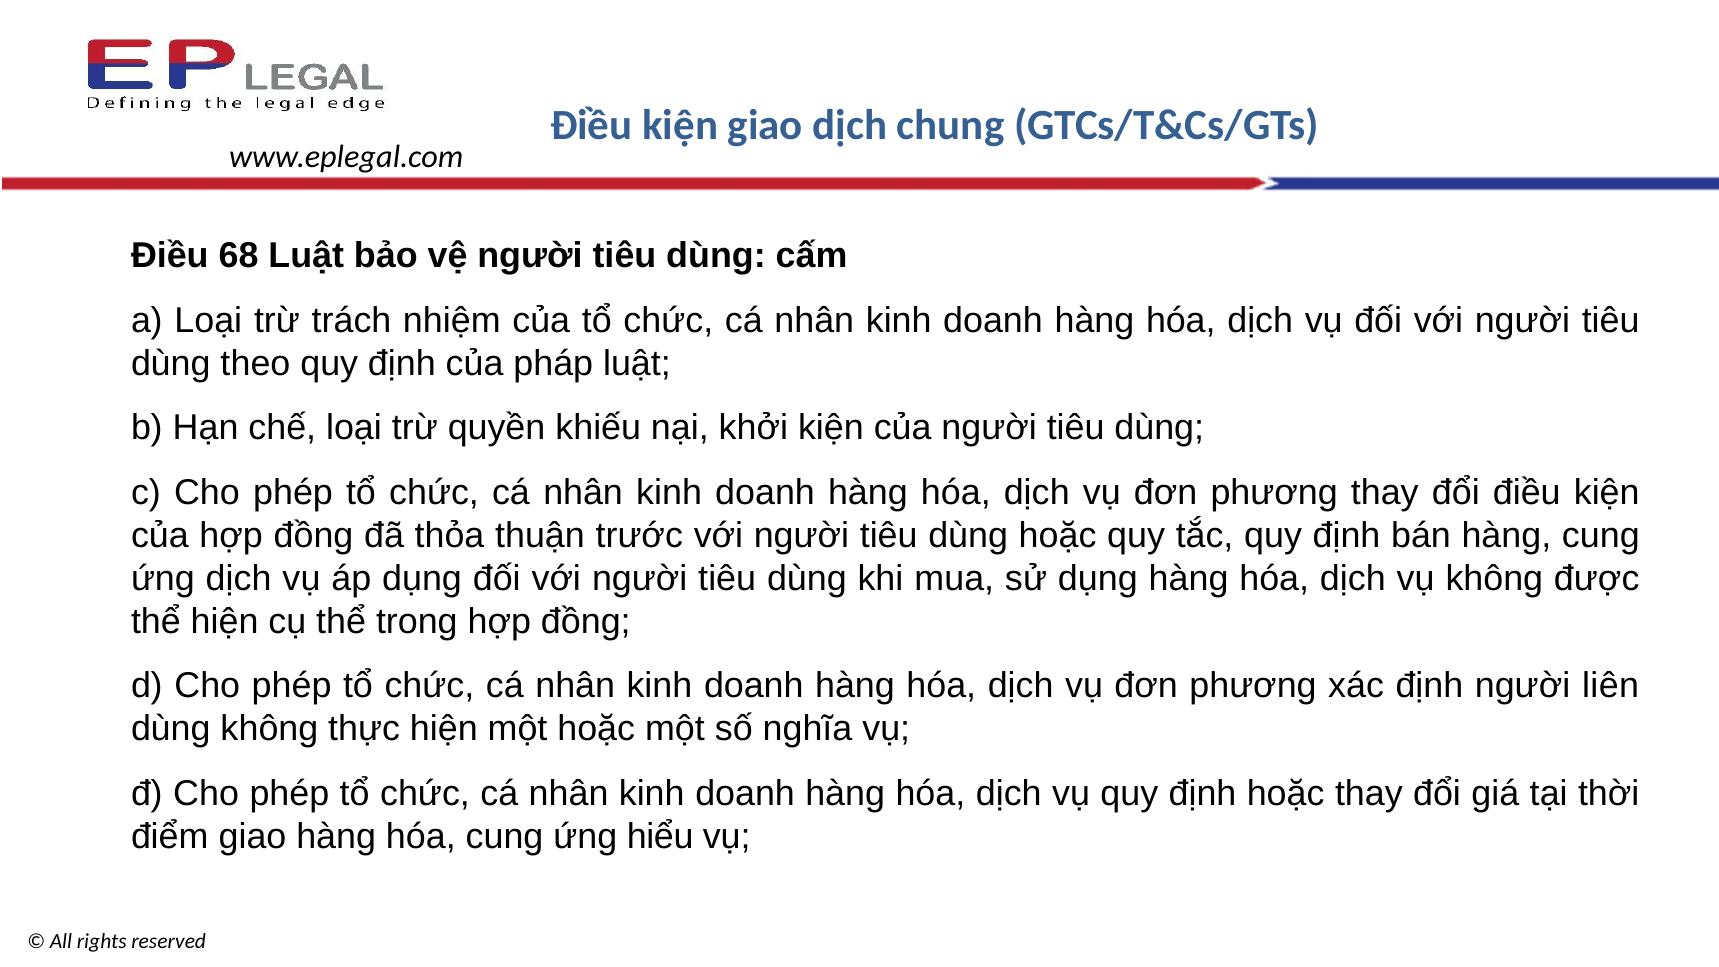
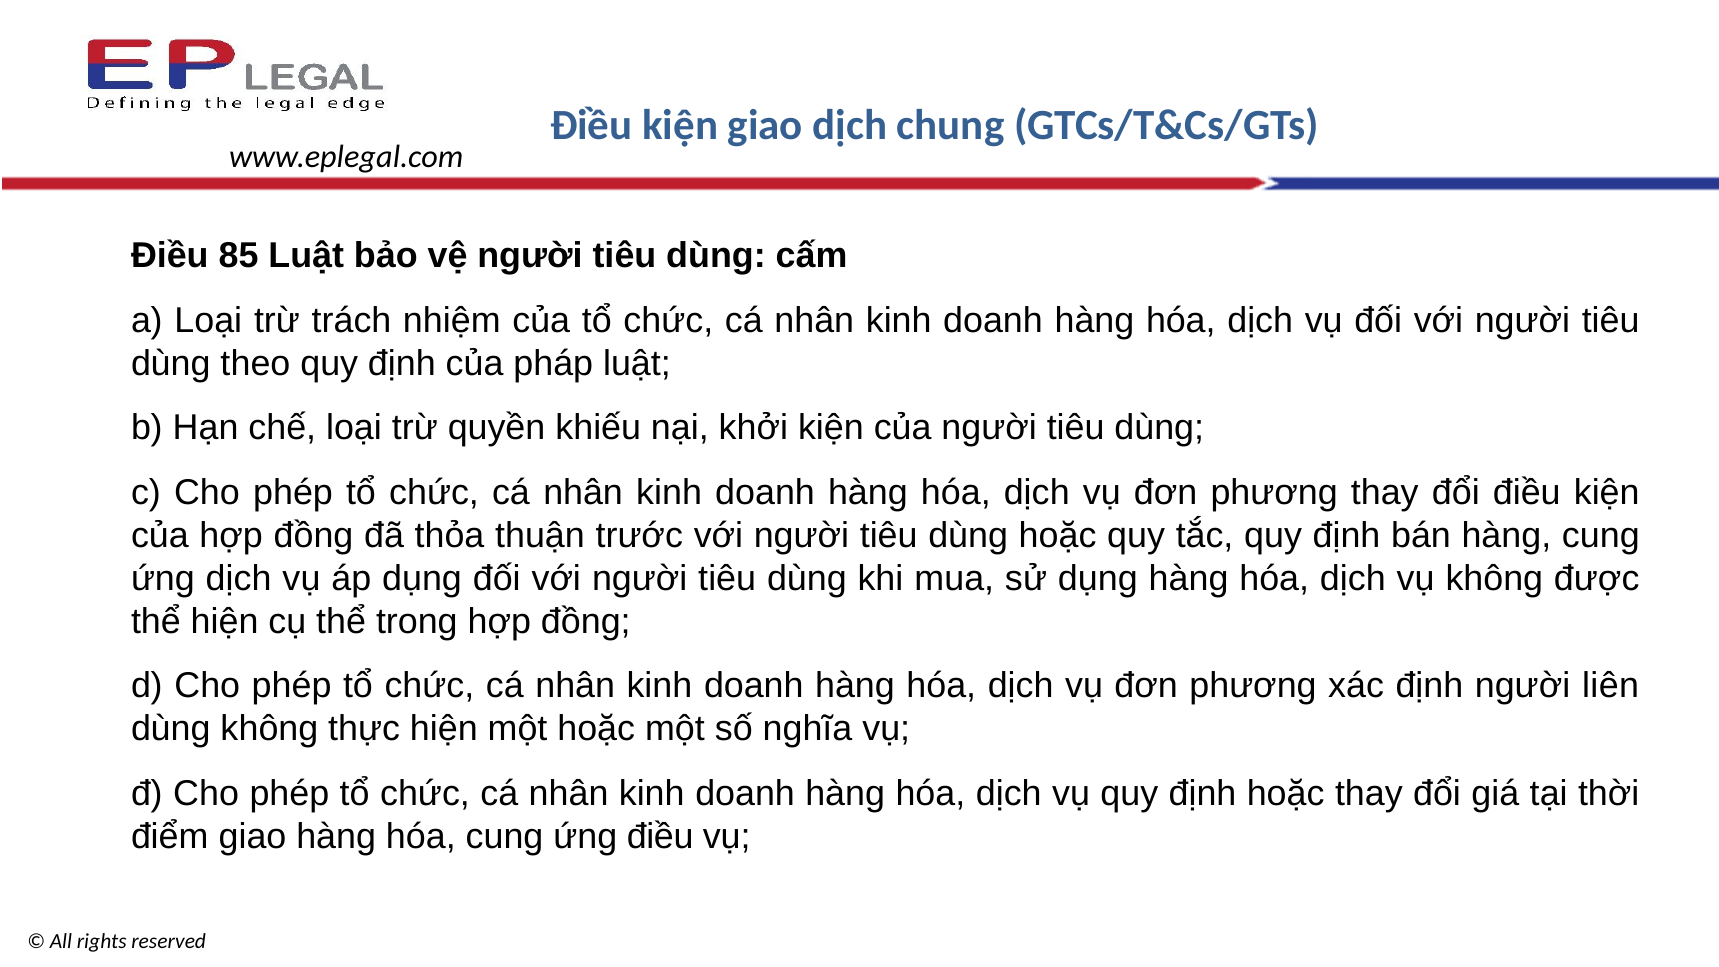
68: 68 -> 85 (239, 256)
ứng hiểu: hiểu -> điều (660, 836)
